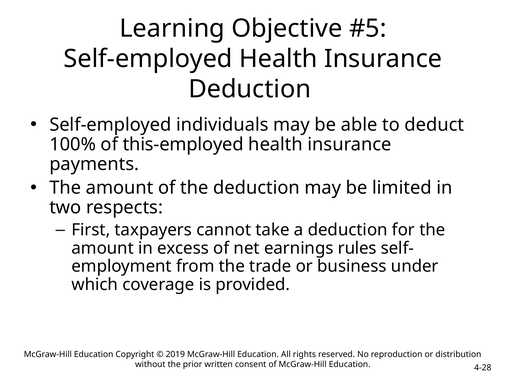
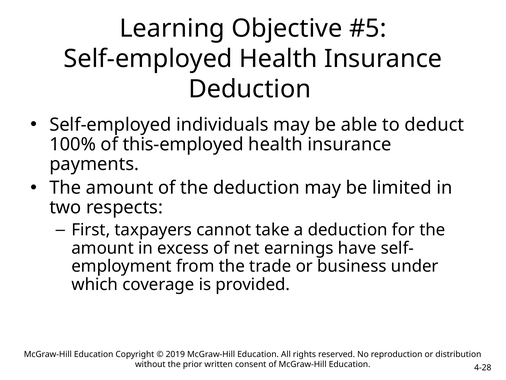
rules: rules -> have (357, 248)
